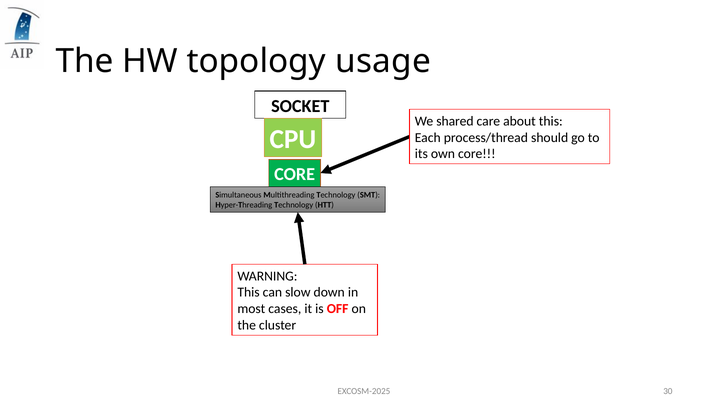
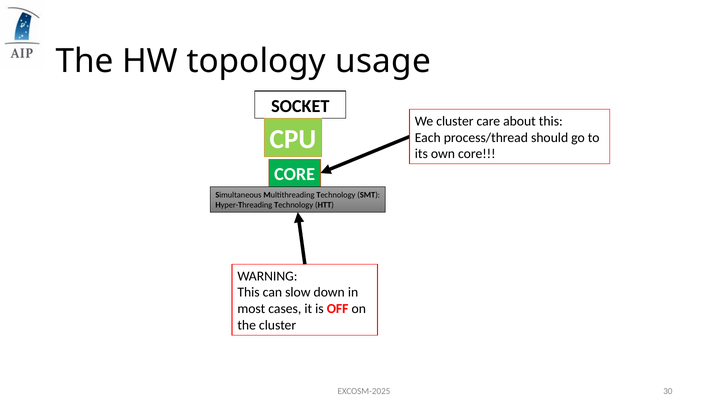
We shared: shared -> cluster (455, 121)
